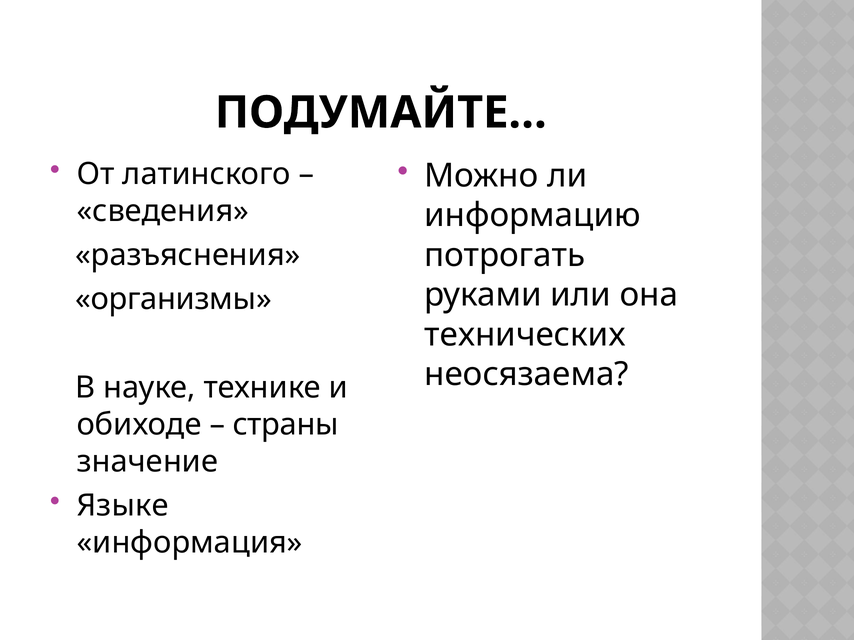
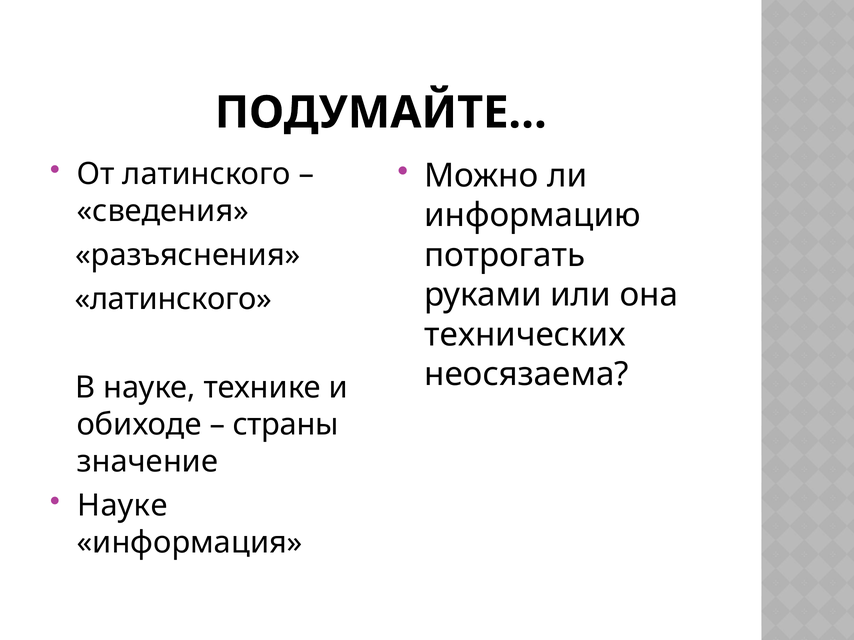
организмы: организмы -> латинского (173, 300)
Языке: Языке -> Науке (122, 506)
